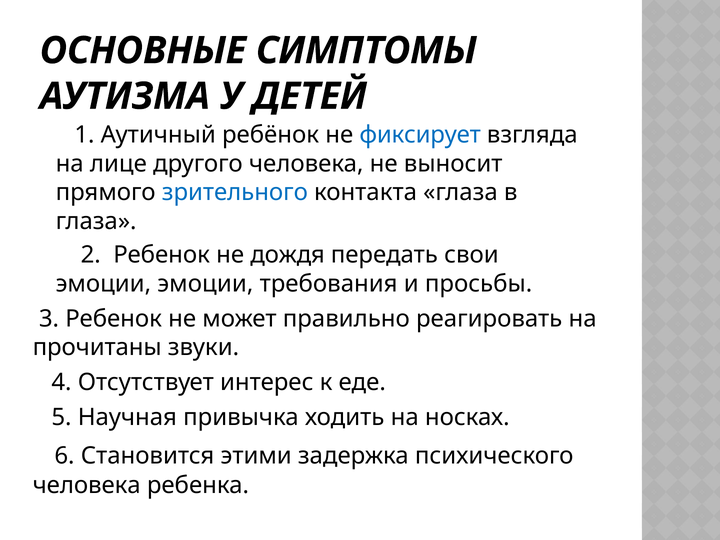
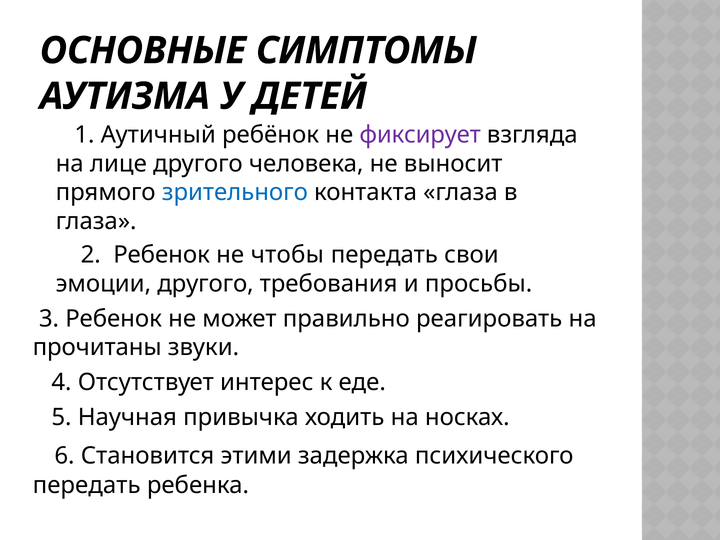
фиксирует colour: blue -> purple (420, 135)
дождя: дождя -> чтобы (287, 255)
эмоции эмоции: эмоции -> другого (205, 284)
человека: человека -> передать (87, 486)
